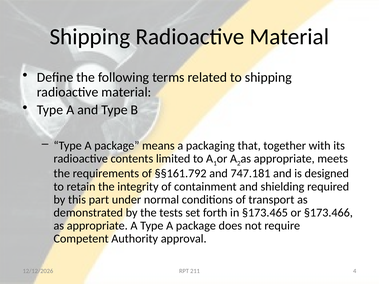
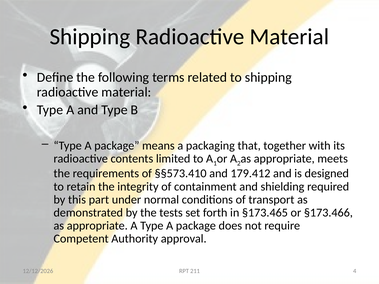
§§161.792: §§161.792 -> §§573.410 (181, 174)
747.181: 747.181 -> 179.412 (250, 174)
